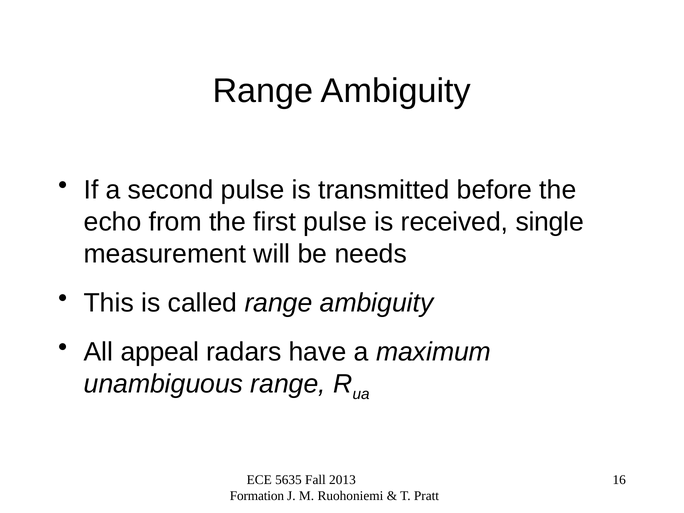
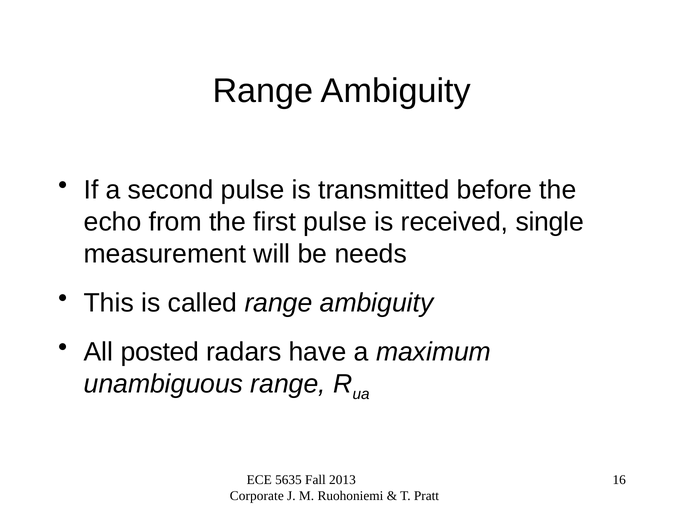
appeal: appeal -> posted (160, 352)
Formation: Formation -> Corporate (257, 496)
